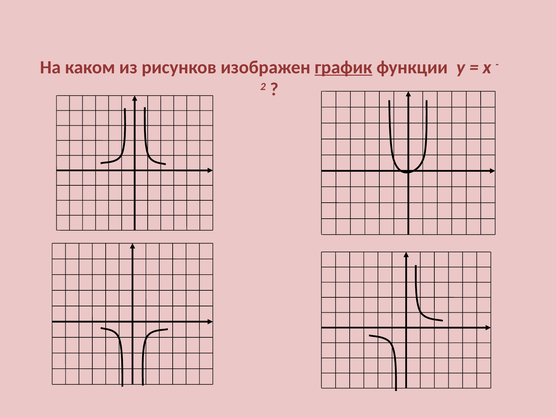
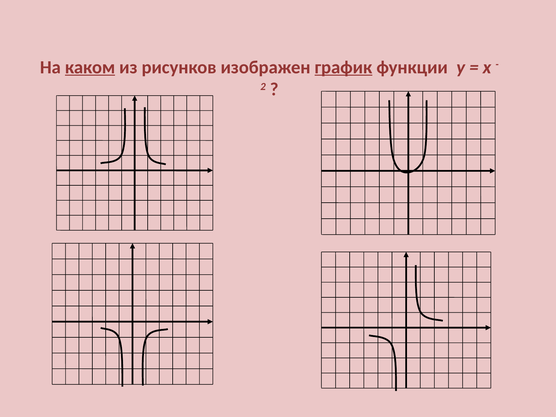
каком underline: none -> present (90, 67)
